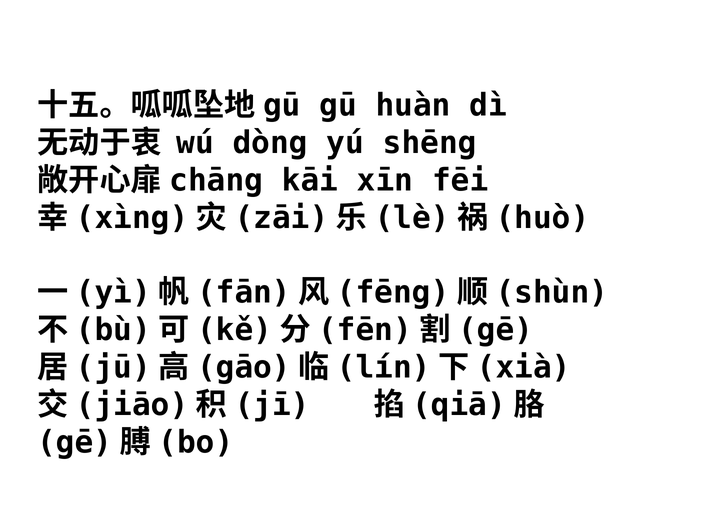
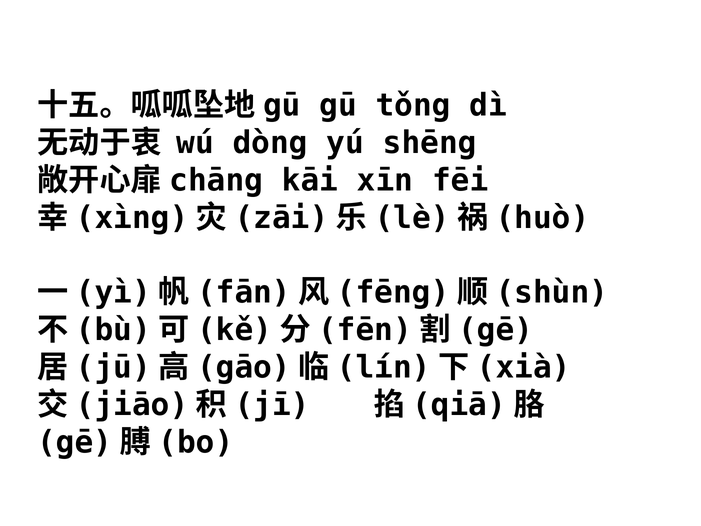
huàn: huàn -> tǒng (413, 105)
